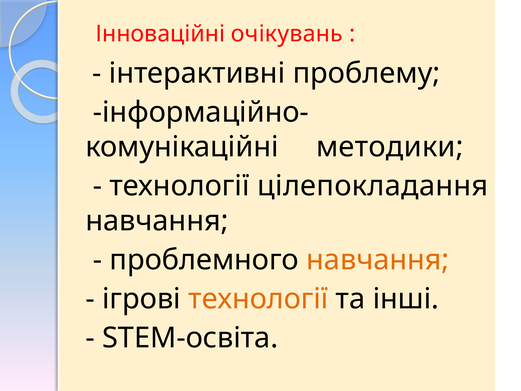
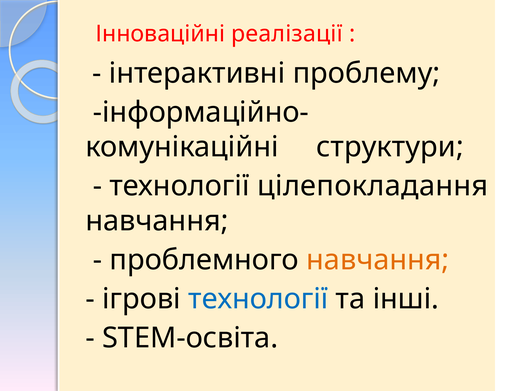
очікувань: очікувань -> реалізації (287, 34)
методики: методики -> структури (390, 147)
технології colour: orange -> blue (258, 299)
